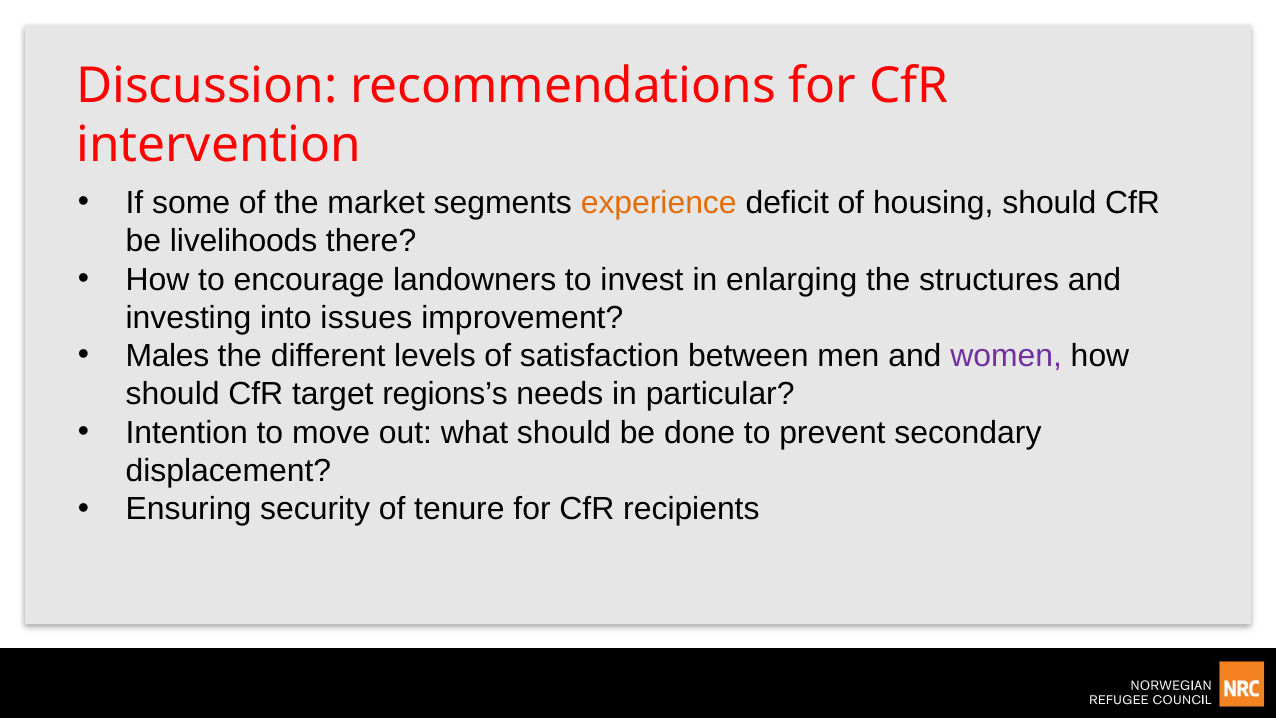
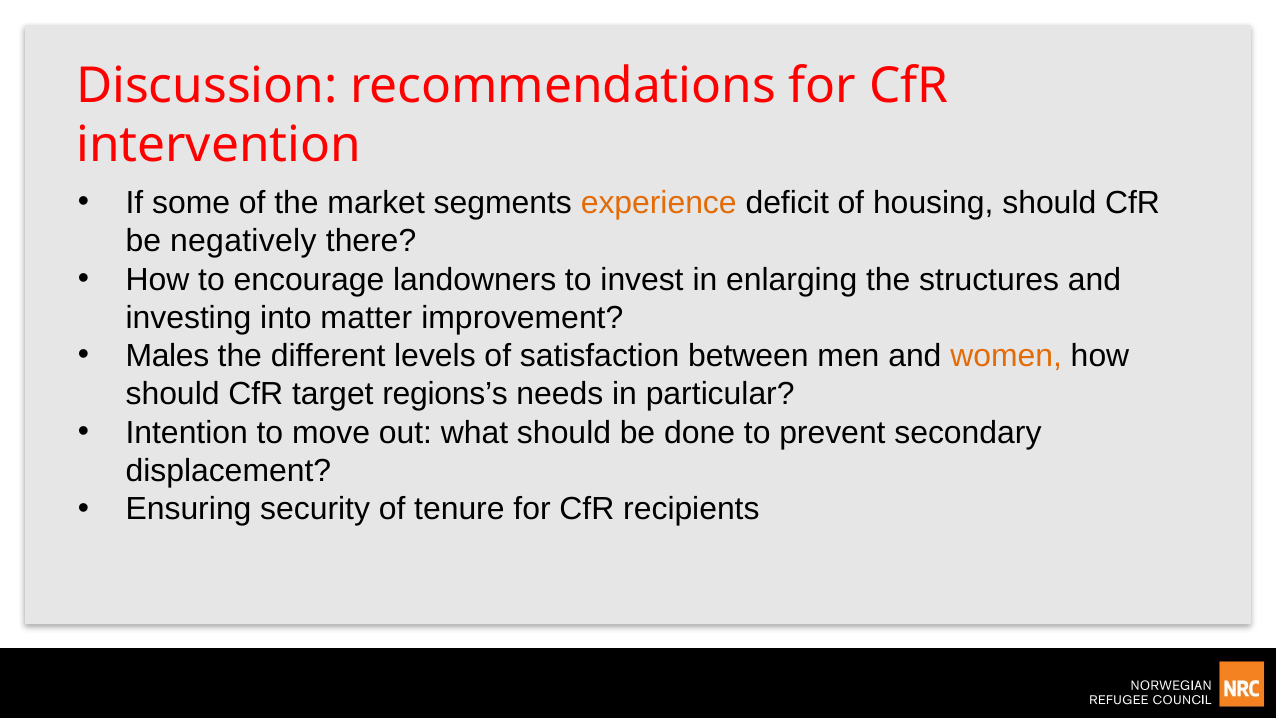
livelihoods: livelihoods -> negatively (243, 241)
issues: issues -> matter (366, 318)
women colour: purple -> orange (1006, 356)
